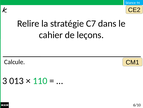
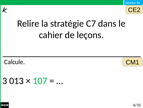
110: 110 -> 107 (40, 80)
